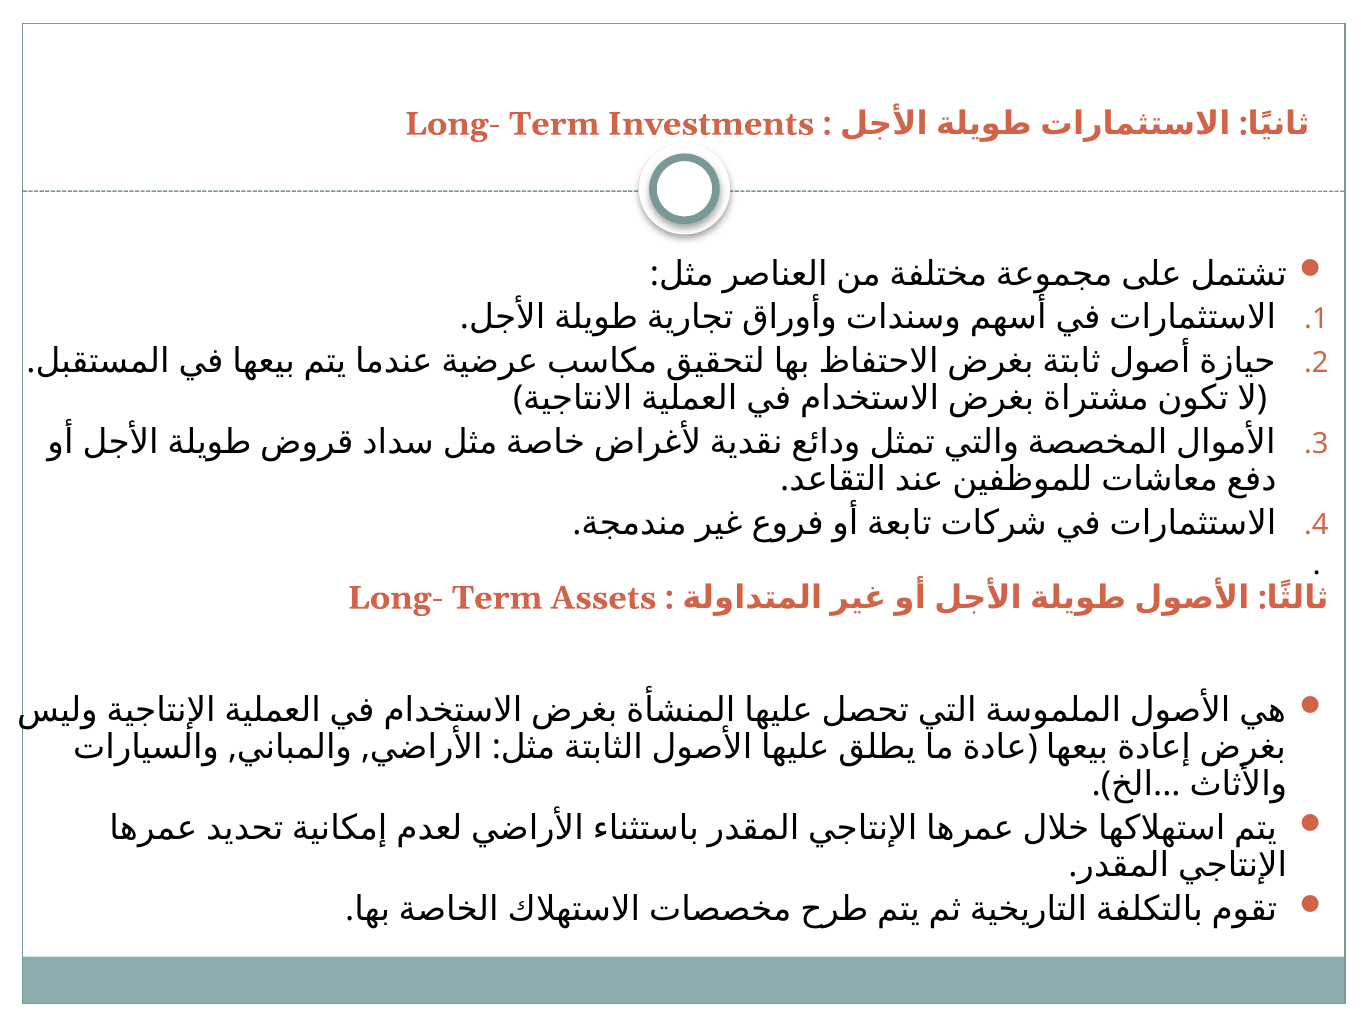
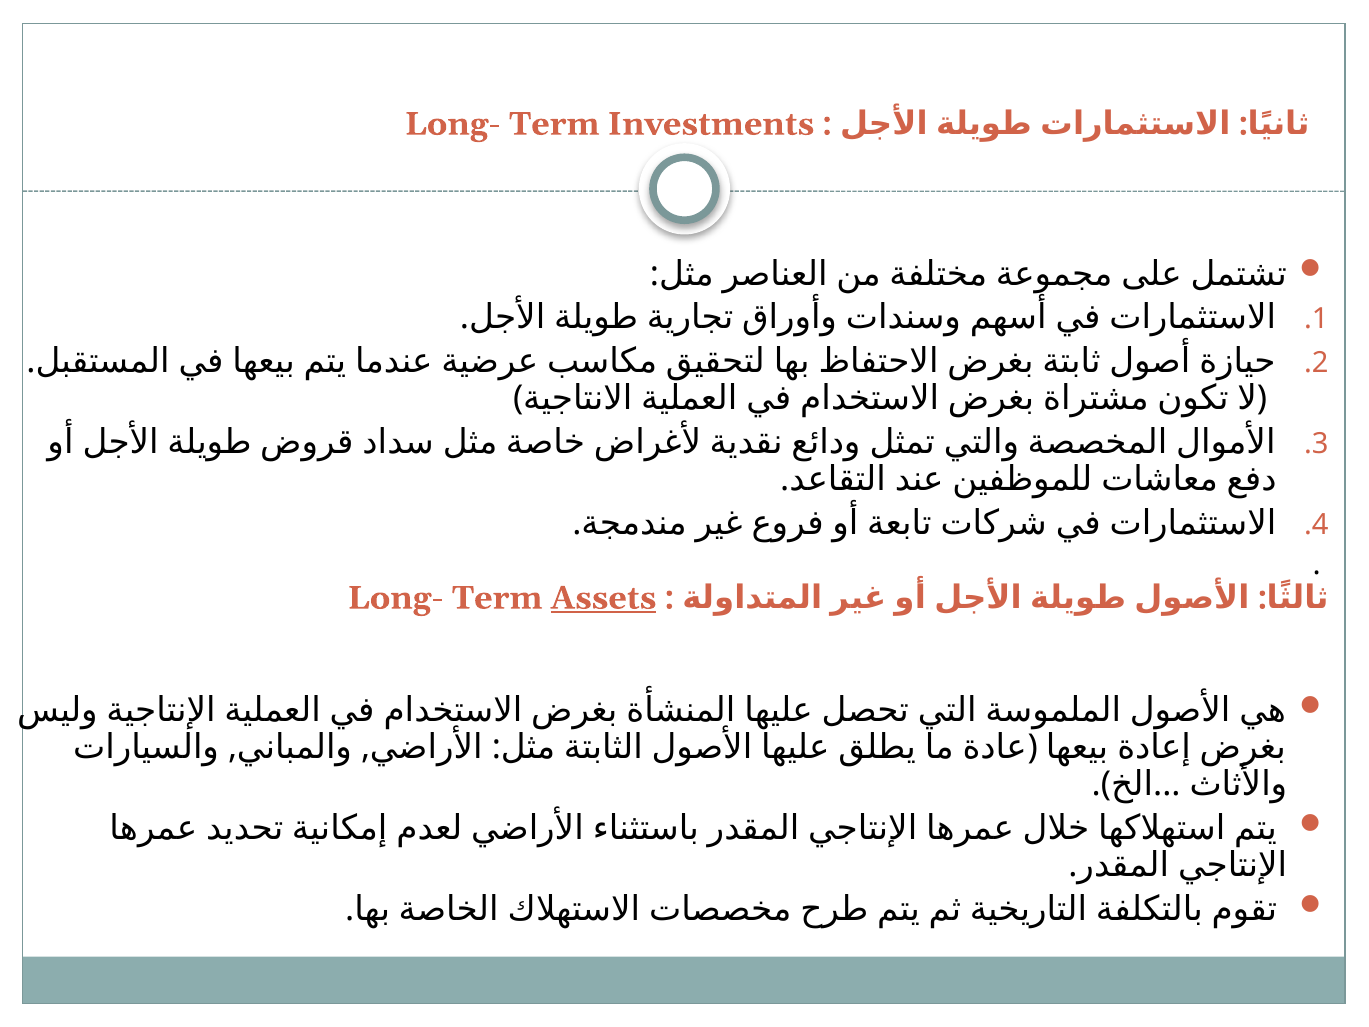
Assets underline: none -> present (603, 598)
